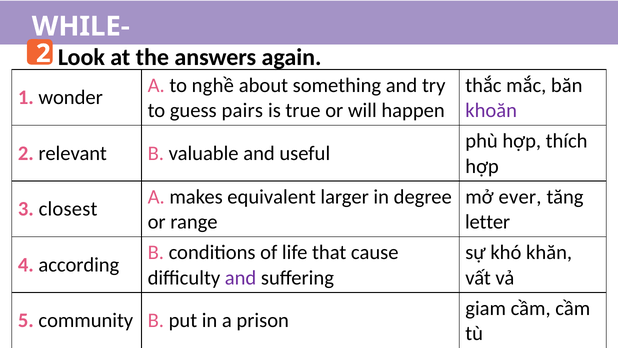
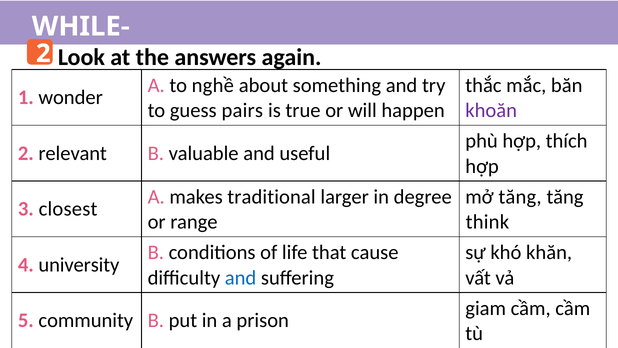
equivalent: equivalent -> traditional (272, 197)
mở ever: ever -> tăng (520, 197)
letter: letter -> think (487, 222)
according: according -> university (79, 264)
and colour: purple -> blue (241, 277)
